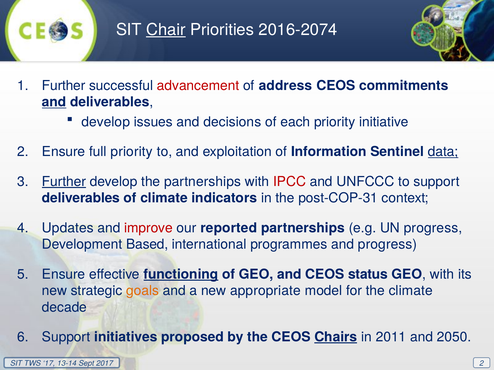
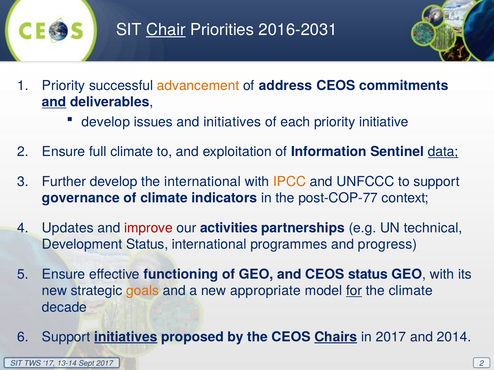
2016-2074: 2016-2074 -> 2016-2031 (298, 30)
Further: Further -> Priority (64, 86)
advancement colour: red -> orange (198, 86)
and decisions: decisions -> initiatives (232, 122)
full priority: priority -> climate (132, 152)
Further underline: present -> none (64, 182)
the partnerships: partnerships -> international (203, 182)
IPCC colour: red -> orange (289, 182)
deliverables: deliverables -> governance (81, 198)
post-COP-31: post-COP-31 -> post-COP-77 (338, 198)
reported: reported -> activities (229, 228)
UN progress: progress -> technical (433, 228)
Development Based: Based -> Status (147, 245)
functioning underline: present -> none (181, 275)
for underline: none -> present (354, 291)
initiatives underline: none -> present (126, 337)
in 2011: 2011 -> 2017 (391, 337)
2050: 2050 -> 2014 (454, 337)
